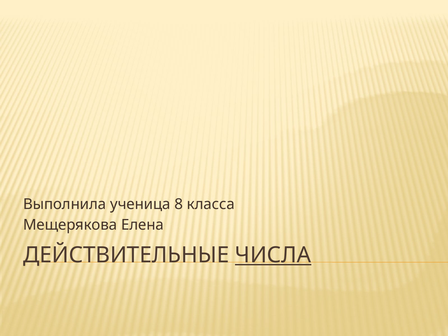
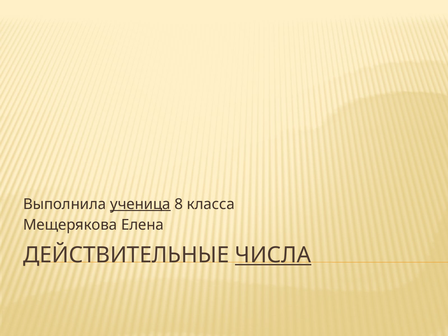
ученица underline: none -> present (140, 204)
